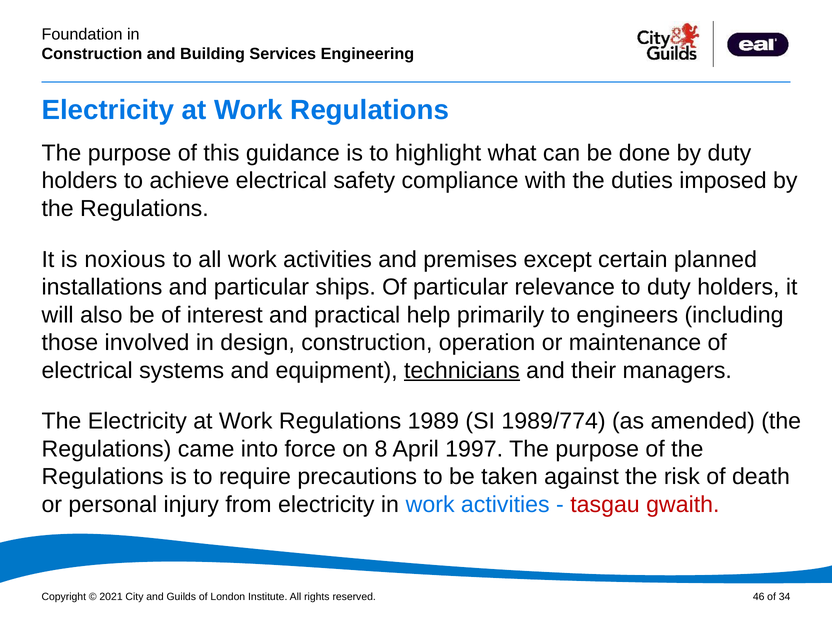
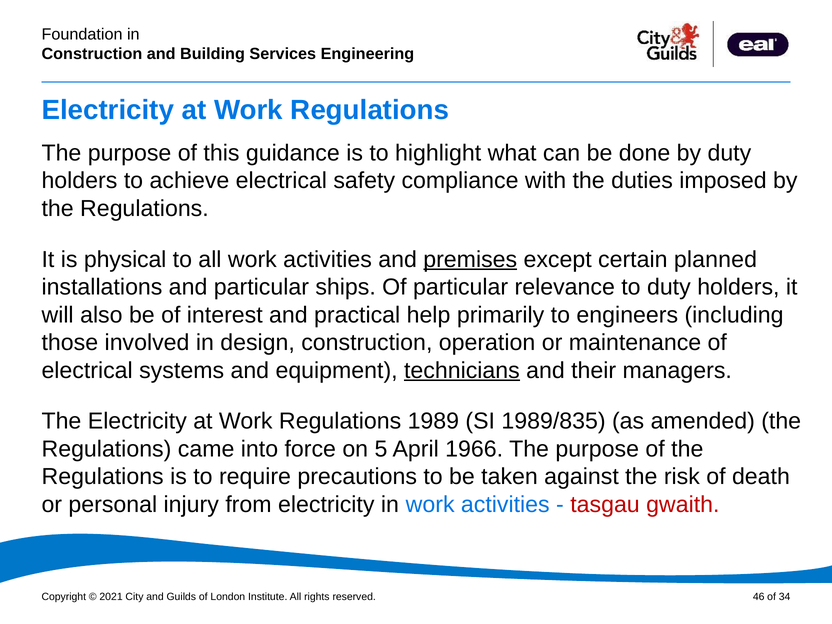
noxious: noxious -> physical (125, 259)
premises underline: none -> present (470, 259)
1989/774: 1989/774 -> 1989/835 (554, 421)
8: 8 -> 5 (381, 449)
1997: 1997 -> 1966 (474, 449)
